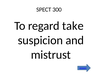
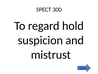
take: take -> hold (73, 26)
